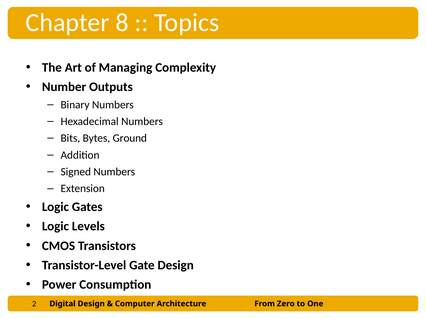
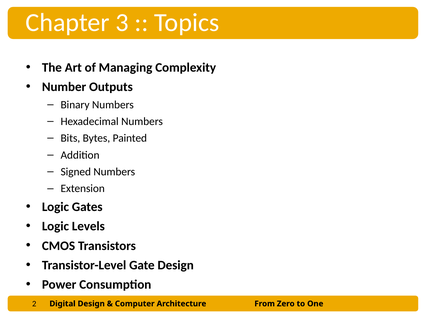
8: 8 -> 3 (122, 23)
Ground: Ground -> Painted (130, 138)
